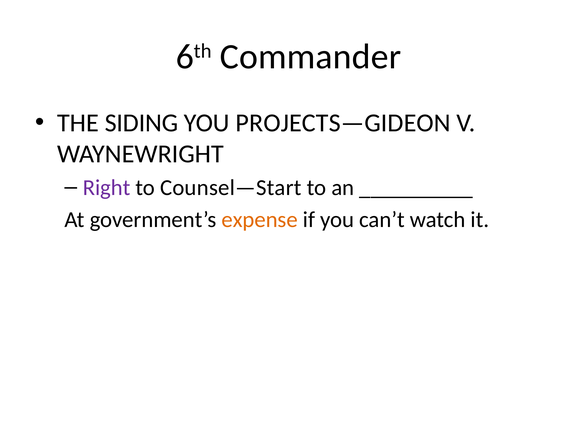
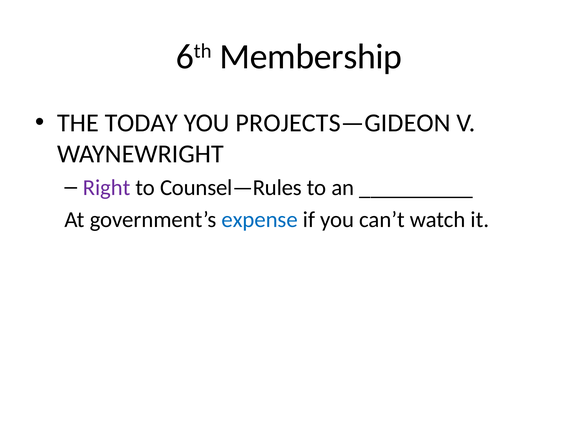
Commander: Commander -> Membership (311, 57)
SIDING: SIDING -> TODAY (141, 123)
Counsel—Start: Counsel—Start -> Counsel—Rules (231, 188)
expense colour: orange -> blue (260, 220)
